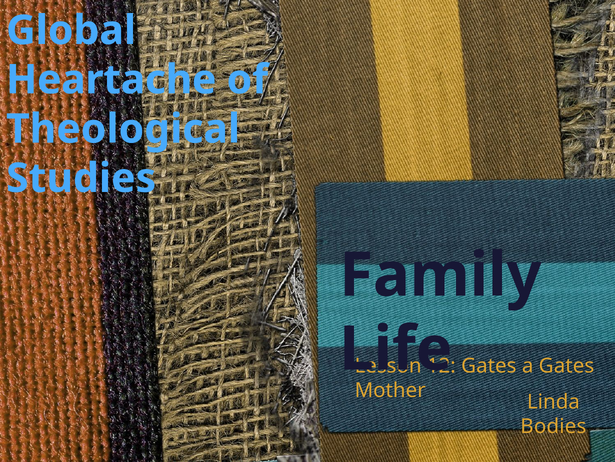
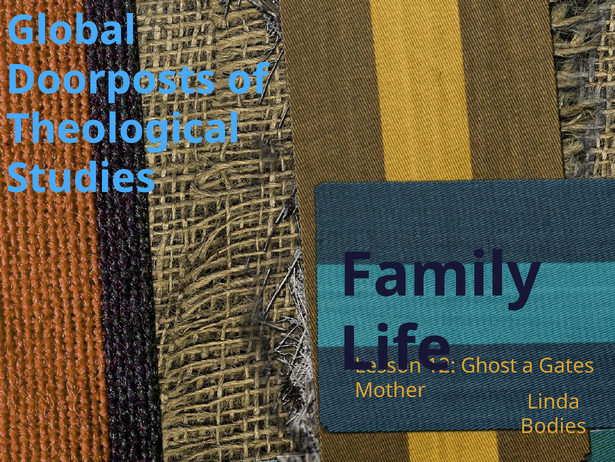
Heartache: Heartache -> Doorposts (111, 80)
Gates: Gates -> Ghost (489, 365)
